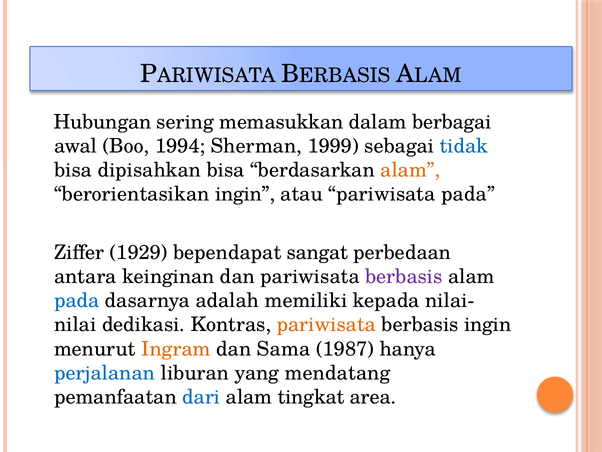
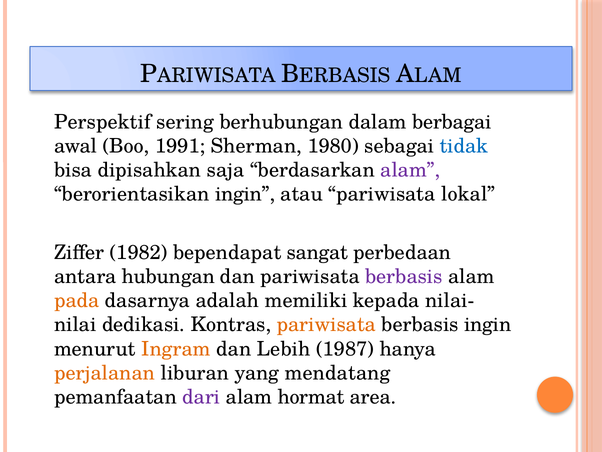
Hubungan: Hubungan -> Perspektif (102, 122)
memasukkan: memasukkan -> berhubungan (281, 122)
1994: 1994 -> 1991 (180, 146)
1999: 1999 -> 1980 (333, 146)
dipisahkan bisa: bisa -> saja (226, 170)
alam colour: orange -> purple (410, 170)
pariwisata pada: pada -> lokal (468, 194)
1929: 1929 -> 1982 (139, 252)
keinginan: keinginan -> hubungan (168, 276)
pada colour: blue -> orange (77, 300)
Sama: Sama -> Lebih (284, 349)
perjalanan colour: blue -> orange (105, 373)
dari colour: blue -> purple (201, 397)
tingkat: tingkat -> hormat (311, 397)
